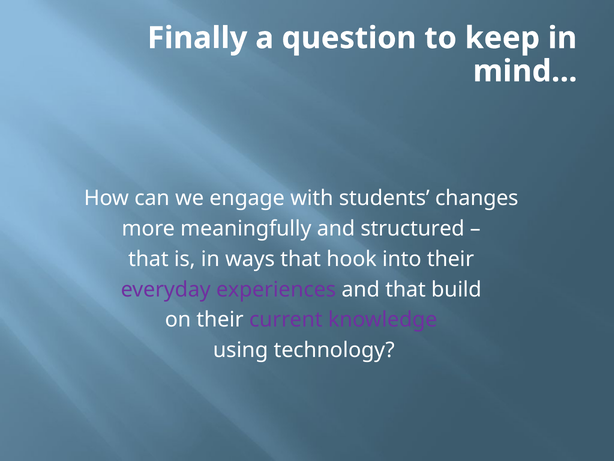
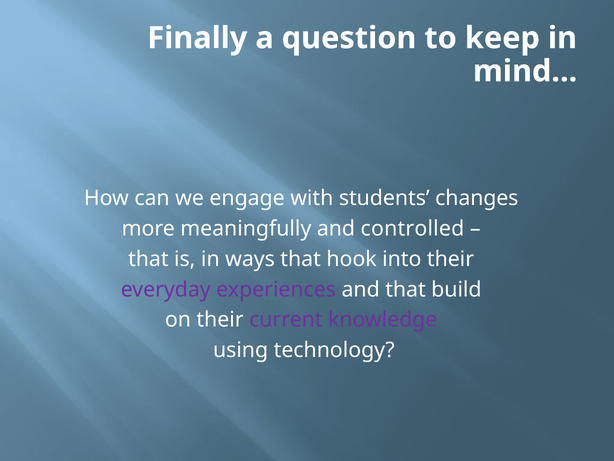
structured: structured -> controlled (412, 229)
